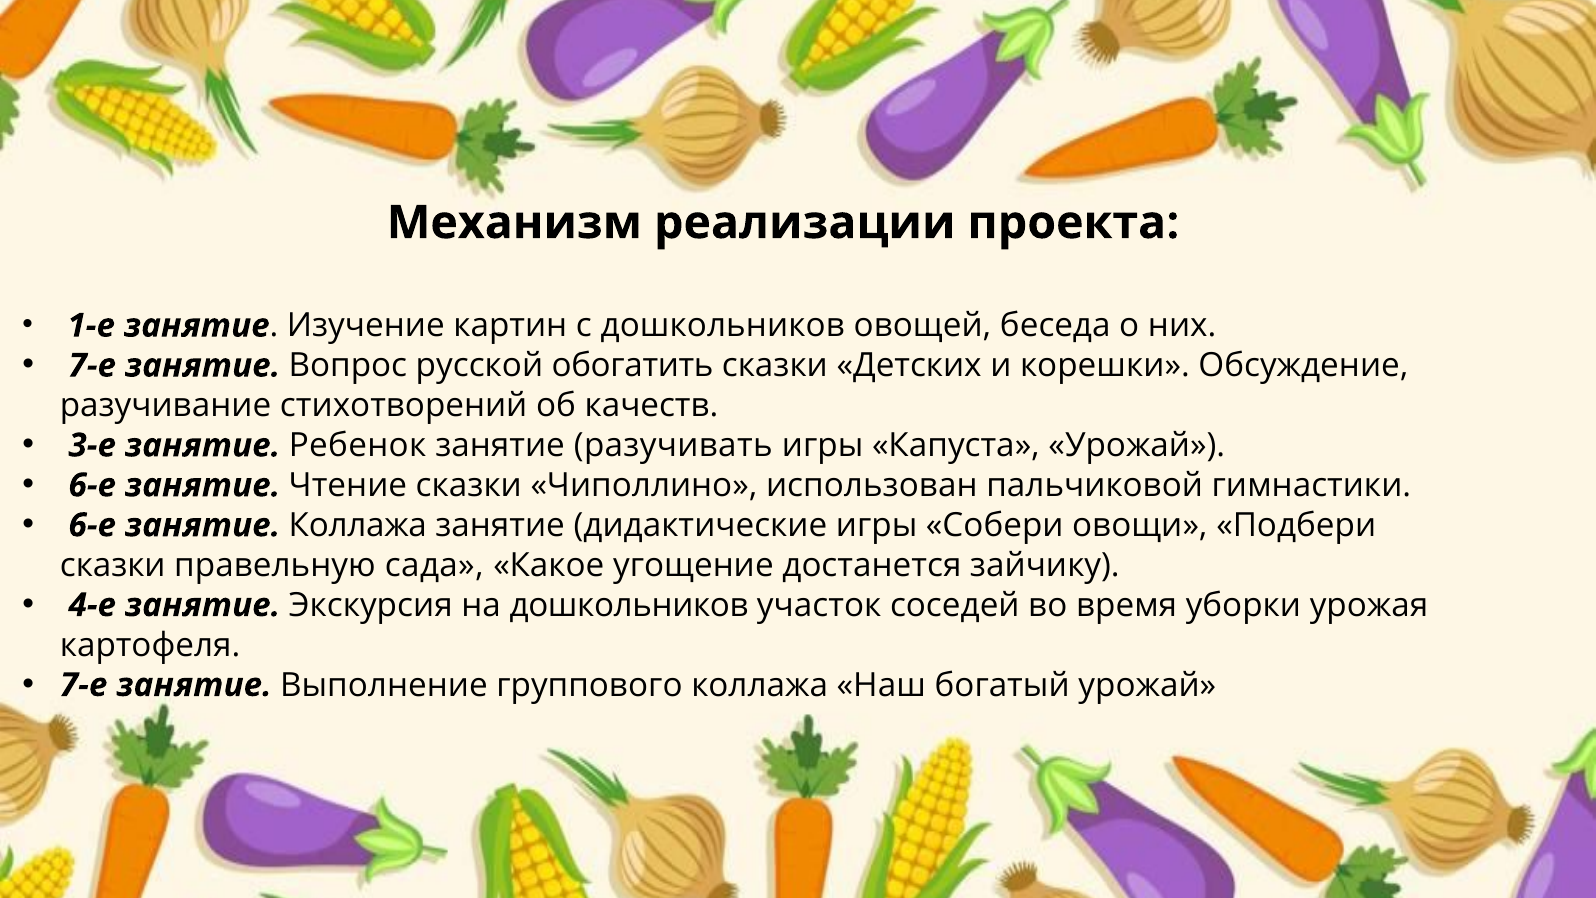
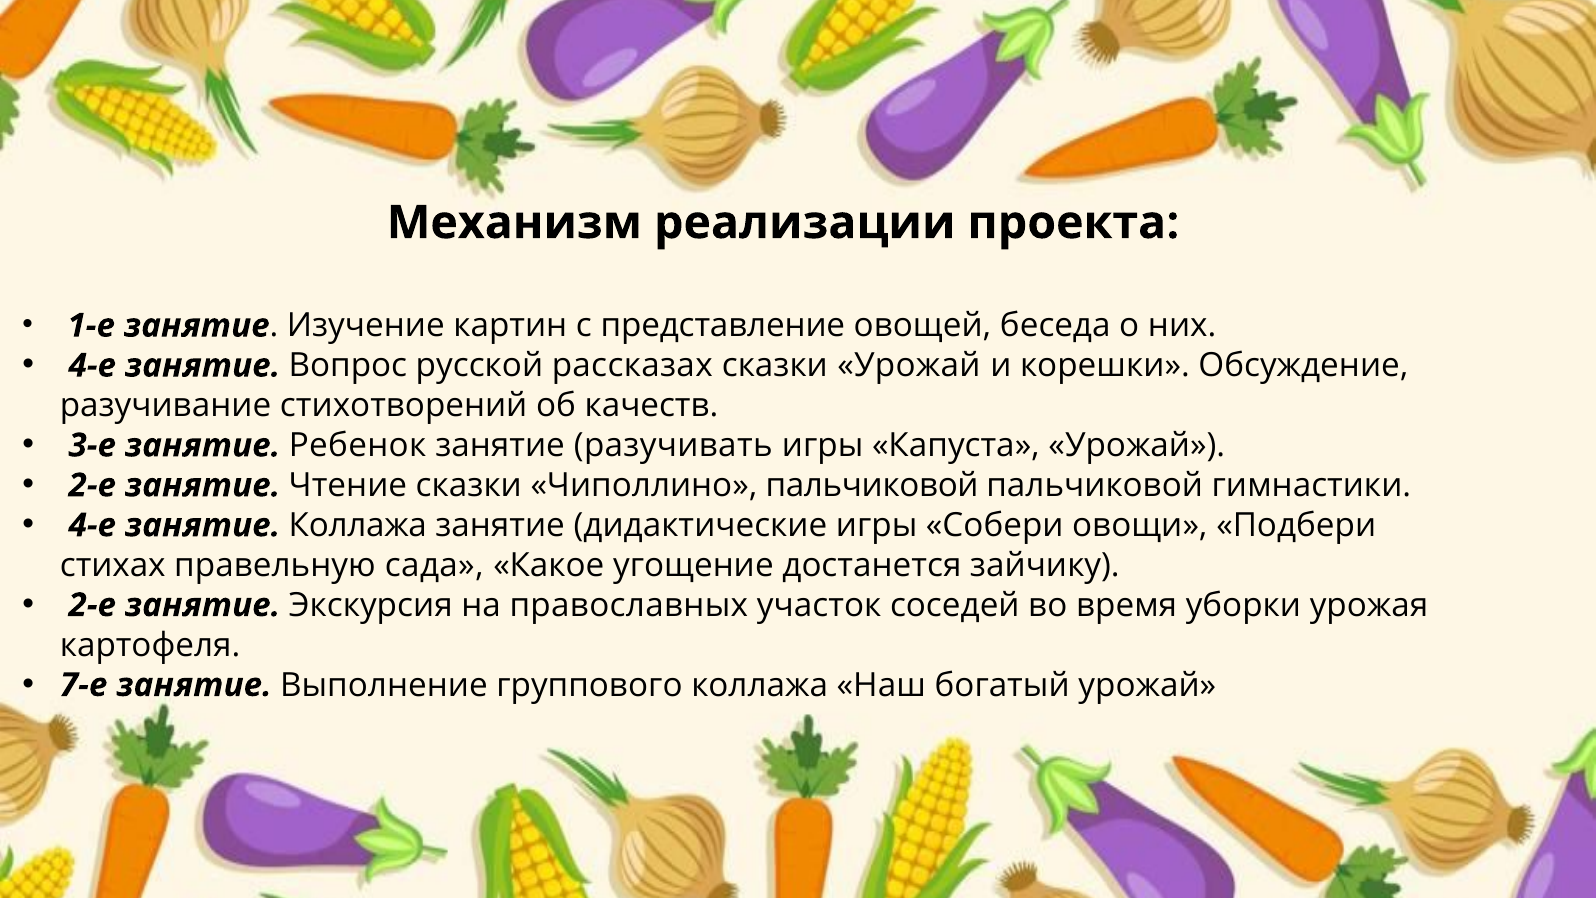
с дошкольников: дошкольников -> представление (723, 326)
7-е: 7-е -> 4-е (92, 366)
обогатить: обогатить -> рассказах (632, 366)
сказки Детских: Детских -> Урожай (909, 366)
6-е: 6-е -> 2-е (92, 485)
Чиполлино использован: использован -> пальчиковой (872, 485)
6-е: 6-е -> 4-е (92, 525)
сказки: сказки -> стихах (113, 565)
4-е: 4-е -> 2-е (92, 605)
на дошкольников: дошкольников -> православных (629, 605)
